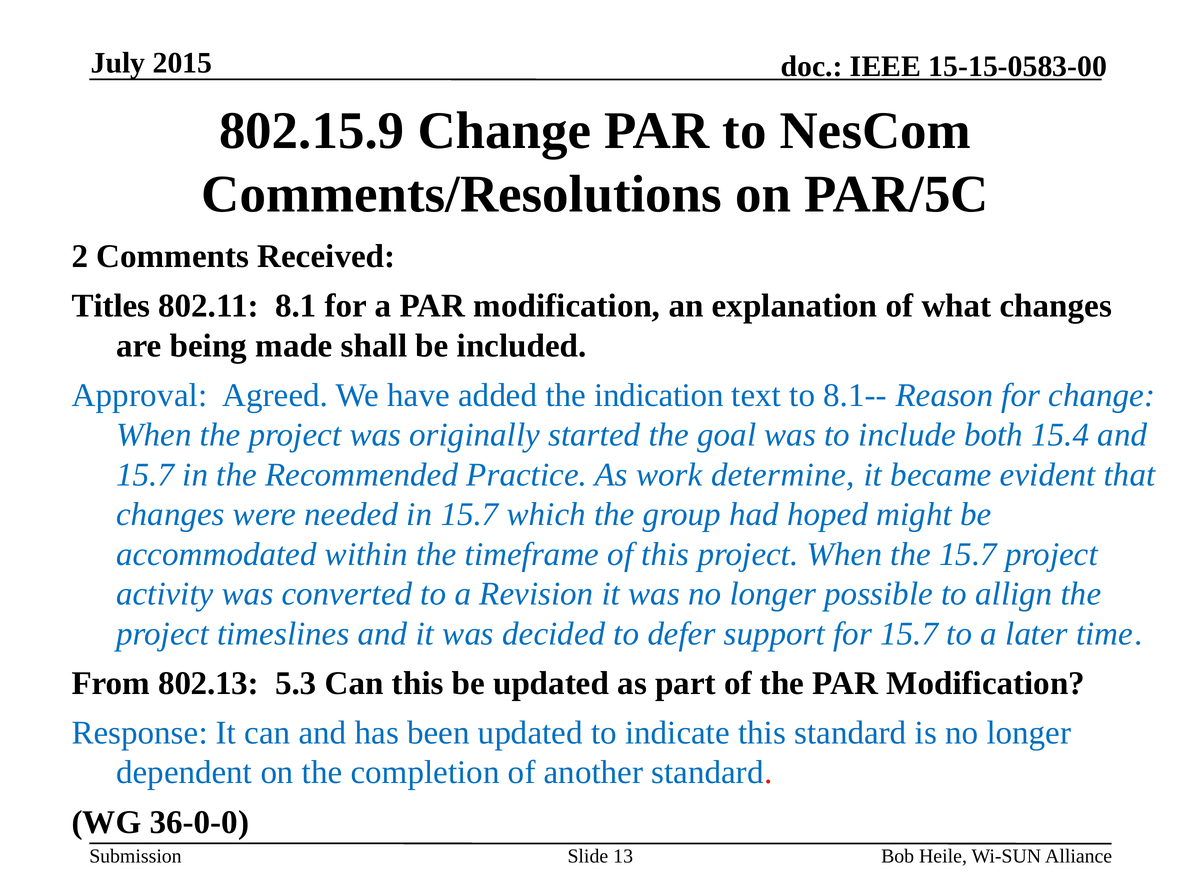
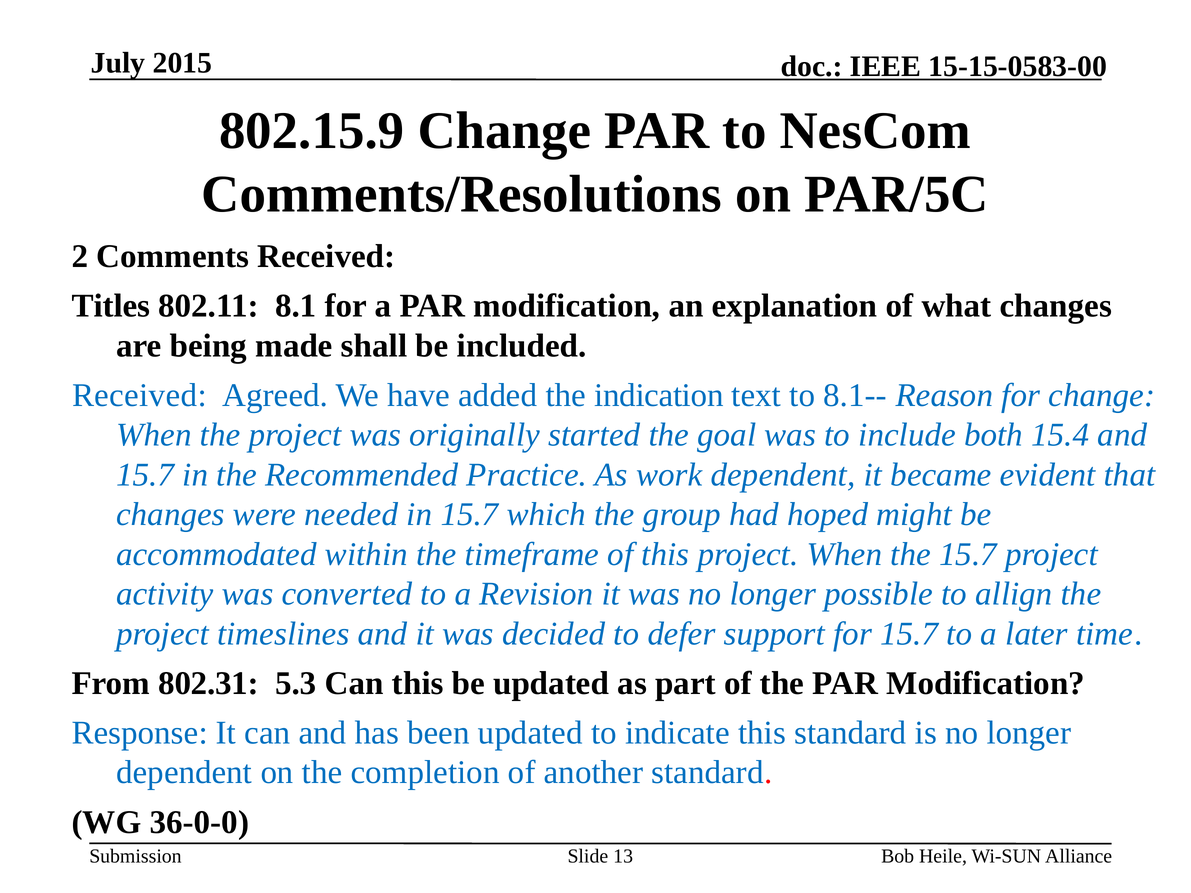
Approval: Approval -> Received (139, 395)
work determine: determine -> dependent (783, 475)
802.13: 802.13 -> 802.31 (209, 683)
